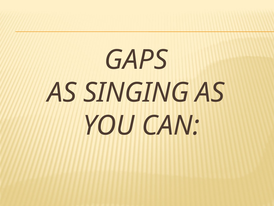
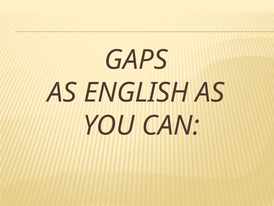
SINGING: SINGING -> ENGLISH (136, 92)
